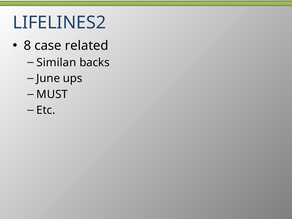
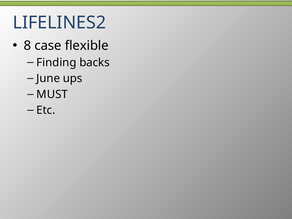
related: related -> flexible (87, 46)
Similan: Similan -> Finding (56, 62)
